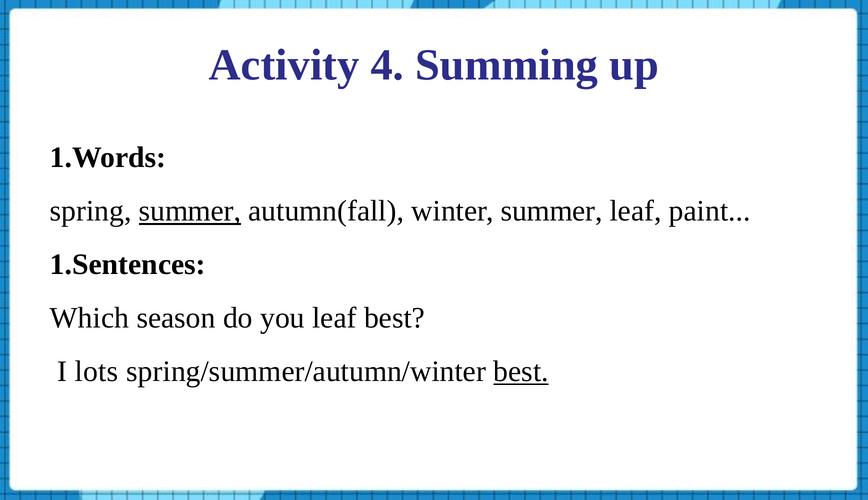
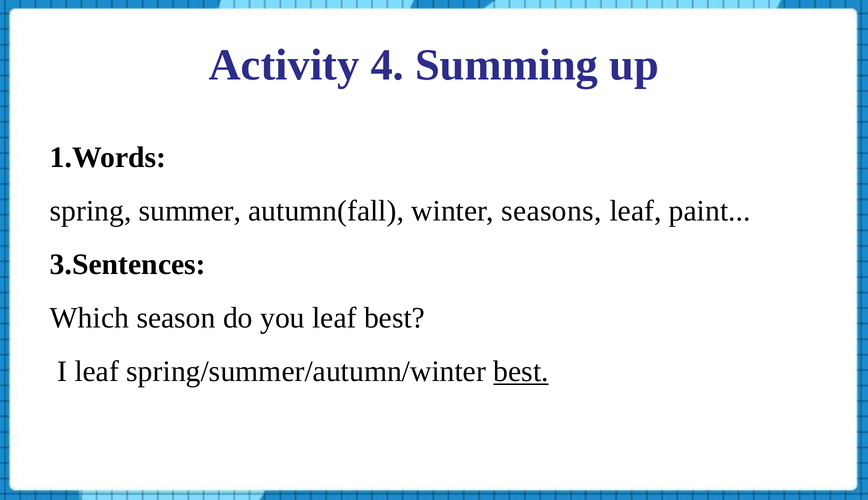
summer underline: present -> none (190, 211)
winter summer: summer -> seasons (551, 211)
1.Sentences: 1.Sentences -> 3.Sentences (128, 264)
I lots: lots -> leaf (97, 371)
